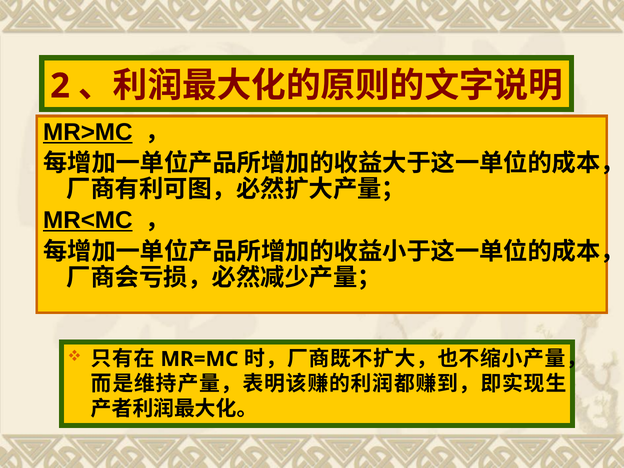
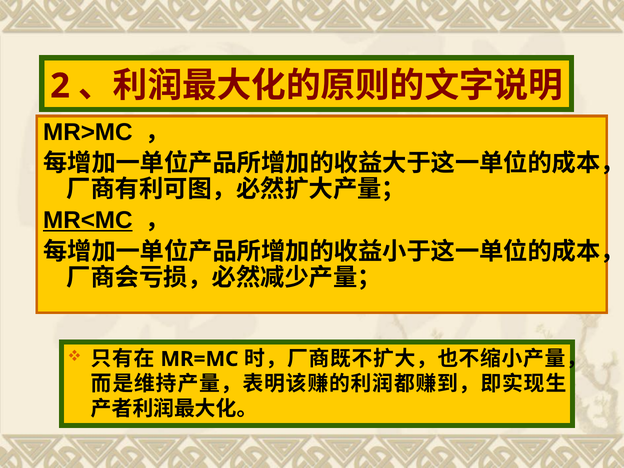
MR>MC underline: present -> none (88, 132)
